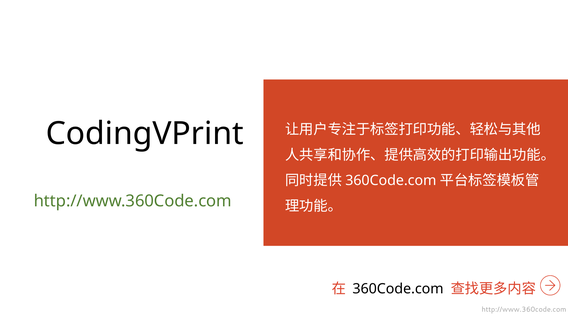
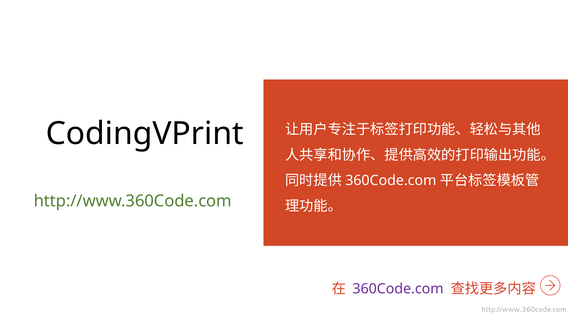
360Code.com colour: black -> purple (398, 289)
